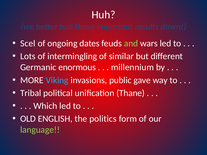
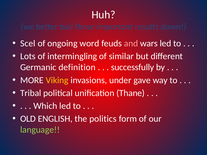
dates: dates -> word (89, 43)
and colour: light green -> pink (131, 43)
enormous: enormous -> definition (77, 67)
millennium: millennium -> successfully (133, 67)
Viking colour: light blue -> yellow (57, 80)
public: public -> under (120, 80)
